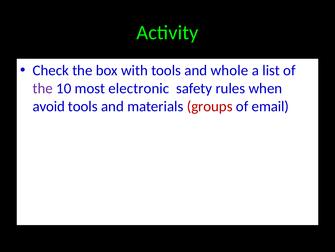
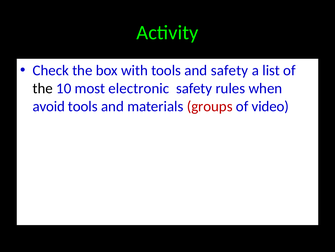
and whole: whole -> safety (229, 70)
the colour: purple -> black (43, 88)
email: email -> video (270, 106)
